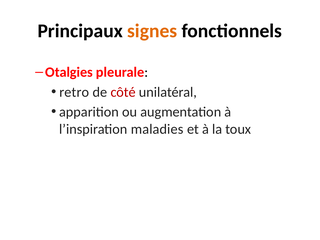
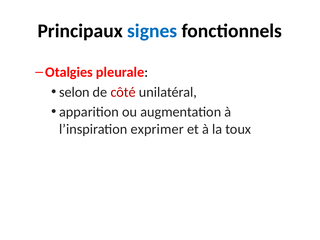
signes colour: orange -> blue (152, 31)
retro: retro -> selon (74, 92)
maladies: maladies -> exprimer (157, 129)
